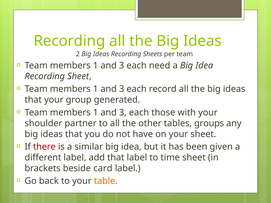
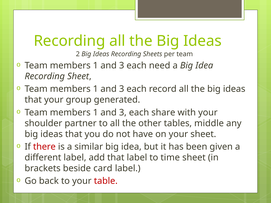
those: those -> share (163, 113)
groups: groups -> middle (209, 123)
table colour: orange -> red (106, 181)
